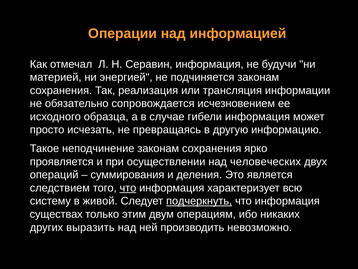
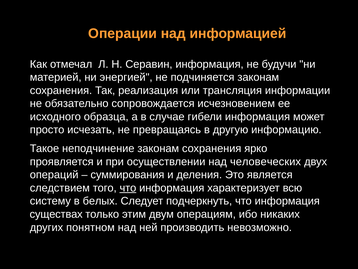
живой: живой -> белых (100, 201)
подчеркнуть underline: present -> none (199, 201)
выразить: выразить -> понятном (90, 227)
